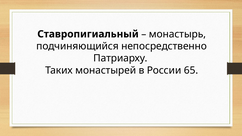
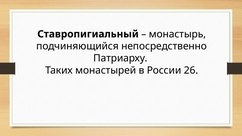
65: 65 -> 26 (191, 70)
